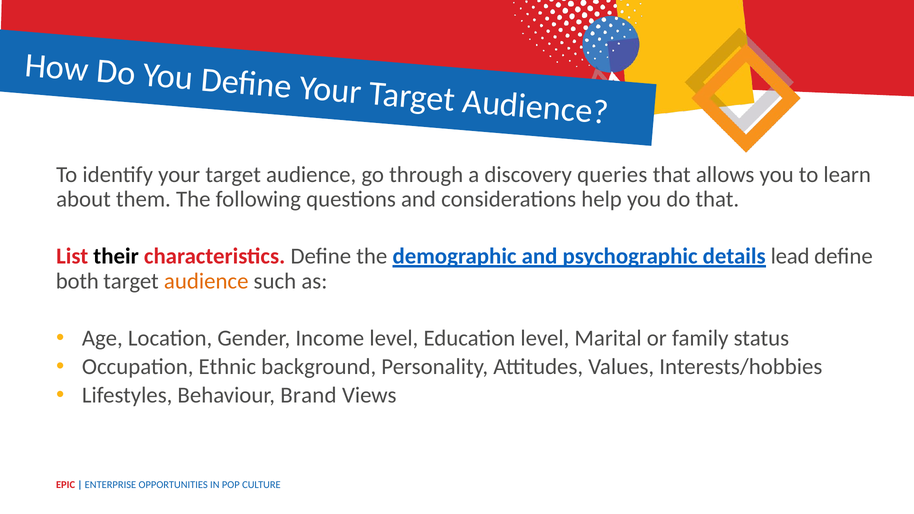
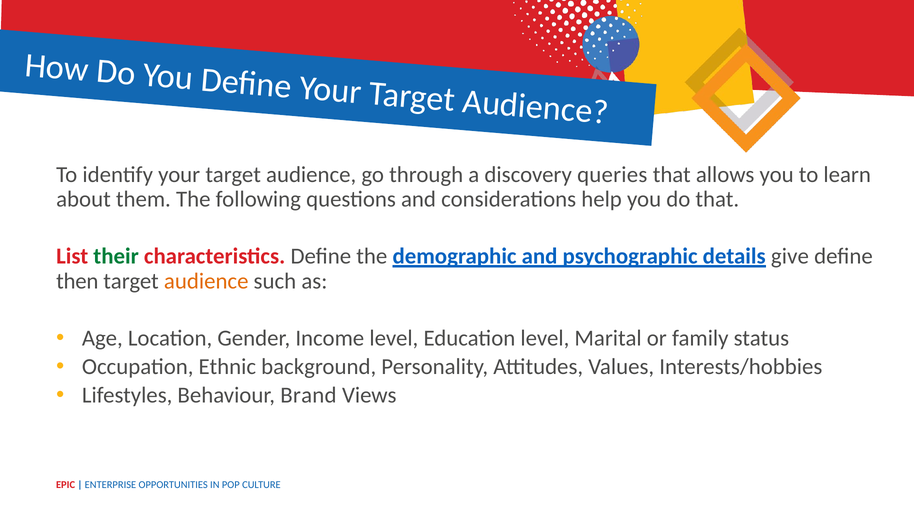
their colour: black -> green (116, 257)
lead: lead -> give (790, 257)
both: both -> then (77, 281)
